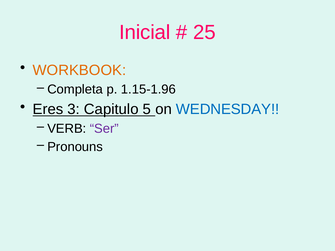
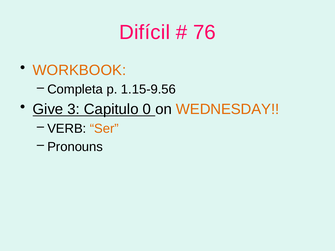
Inicial: Inicial -> Difícil (145, 32)
25: 25 -> 76 (204, 32)
1.15-1.96: 1.15-1.96 -> 1.15-9.56 (148, 90)
Eres: Eres -> Give (48, 109)
5: 5 -> 0 (147, 109)
WEDNESDAY colour: blue -> orange (228, 109)
Ser colour: purple -> orange (104, 129)
